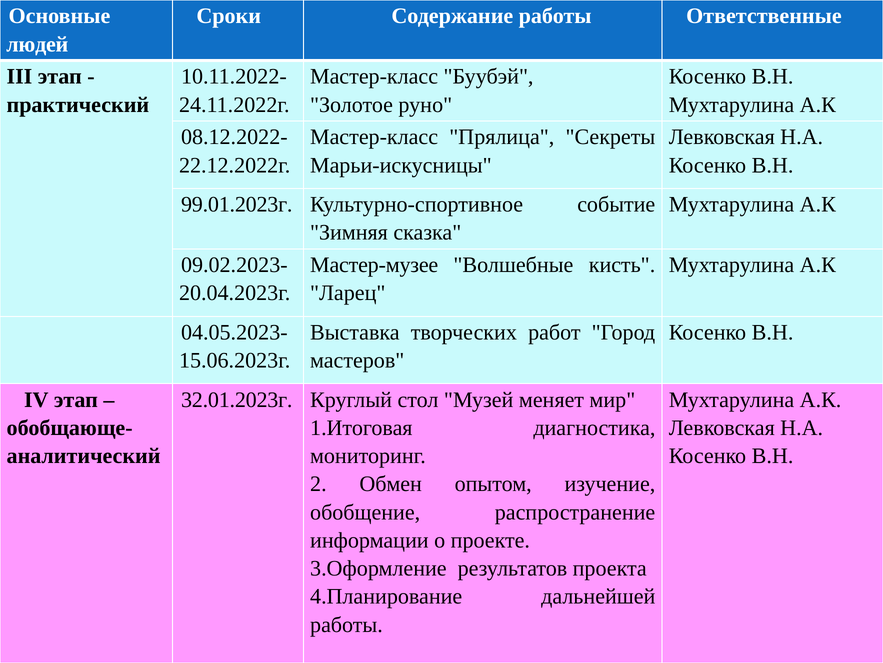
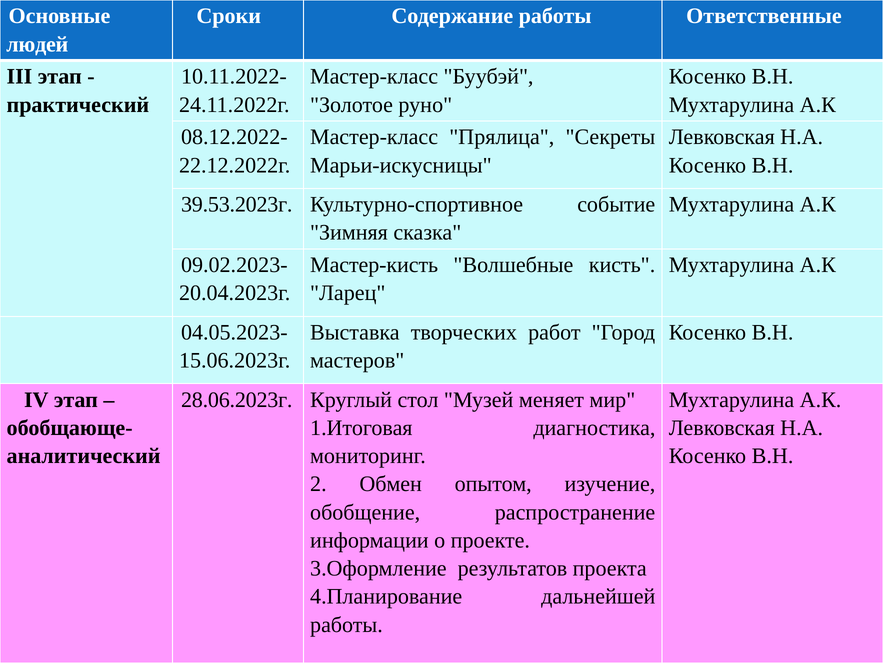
99.01.2023г: 99.01.2023г -> 39.53.2023г (237, 204)
Мастер-музее: Мастер-музее -> Мастер-кисть (374, 265)
32.01.2023г: 32.01.2023г -> 28.06.2023г (237, 399)
